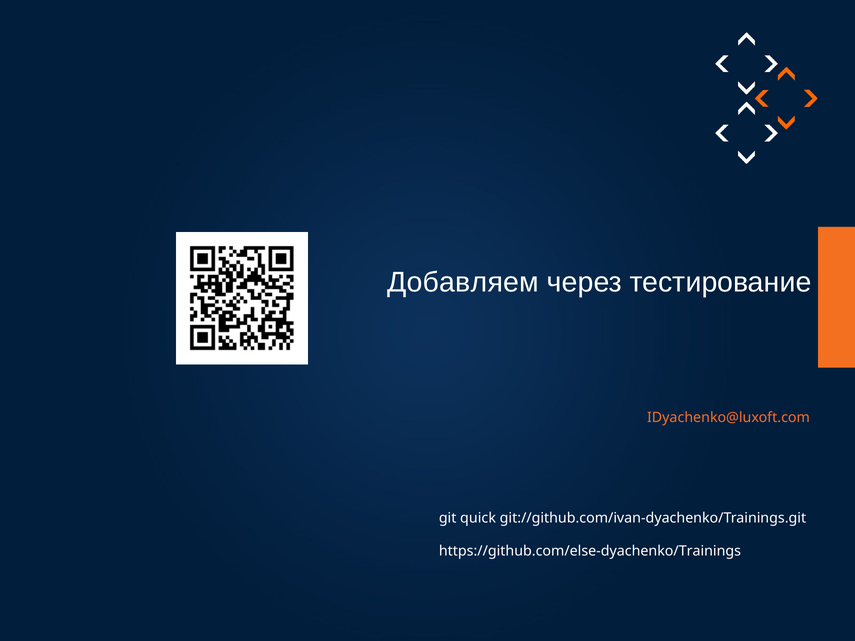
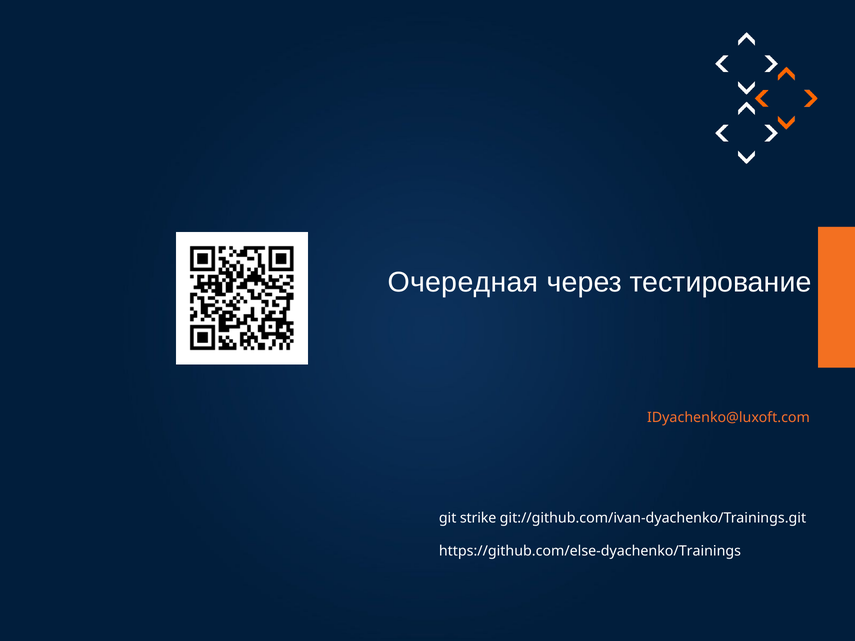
Добавляем: Добавляем -> Очередная (463, 282)
quick: quick -> strike (478, 518)
